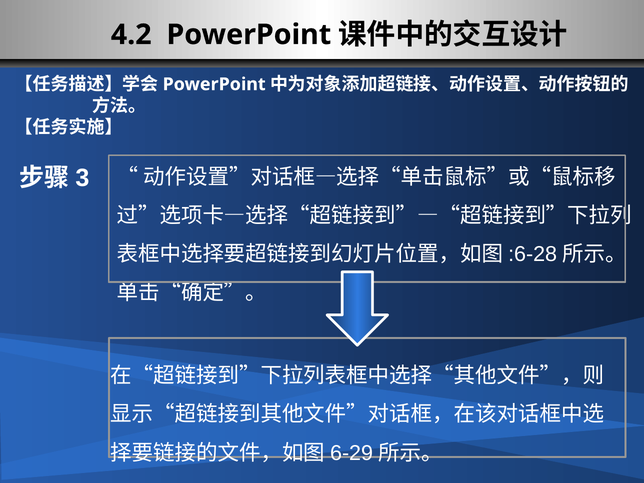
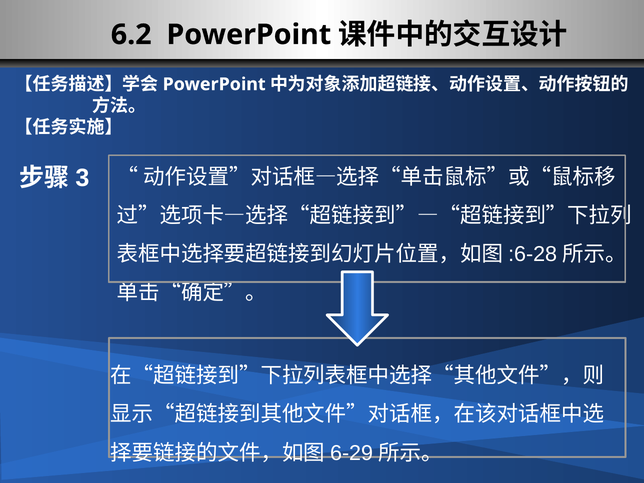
4.2: 4.2 -> 6.2 (131, 35)
